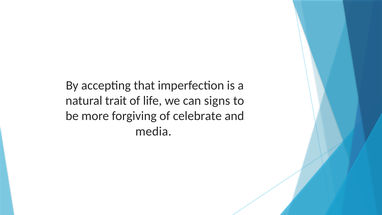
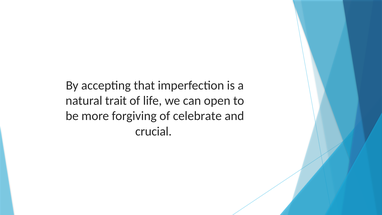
signs: signs -> open (217, 101)
media: media -> crucial (153, 131)
